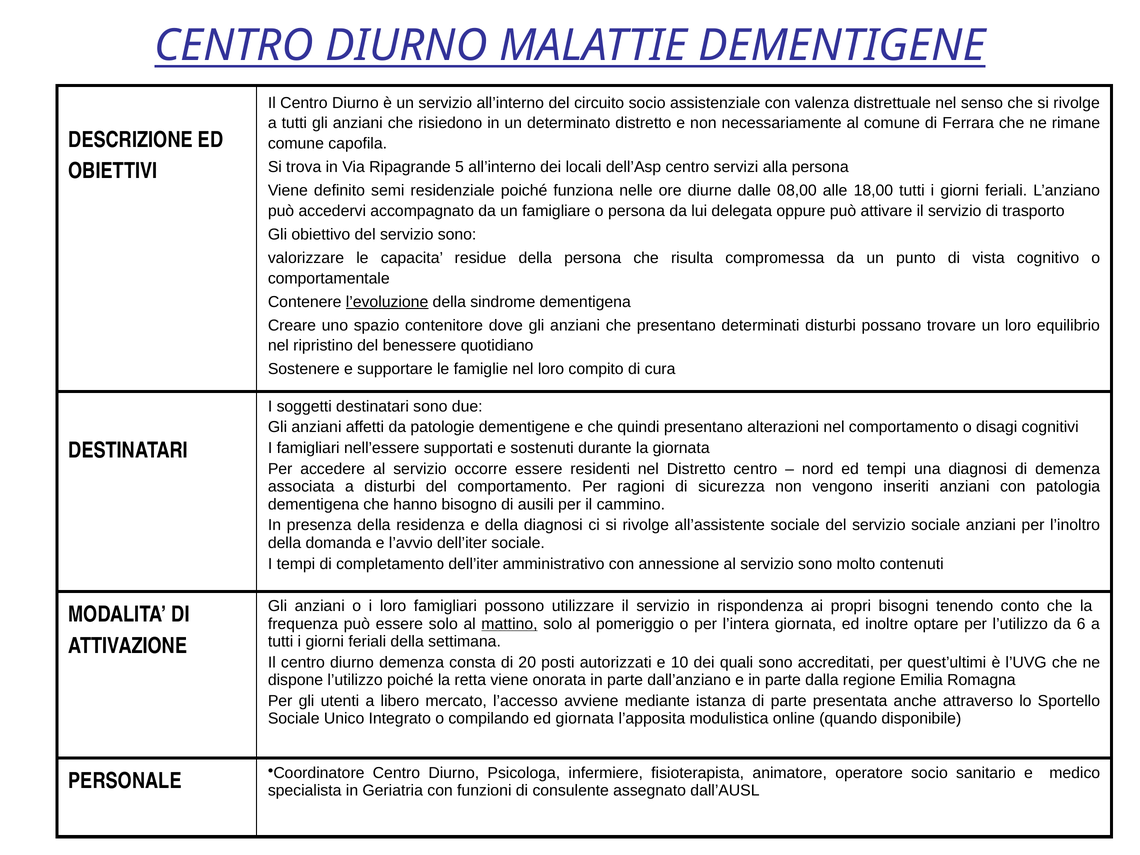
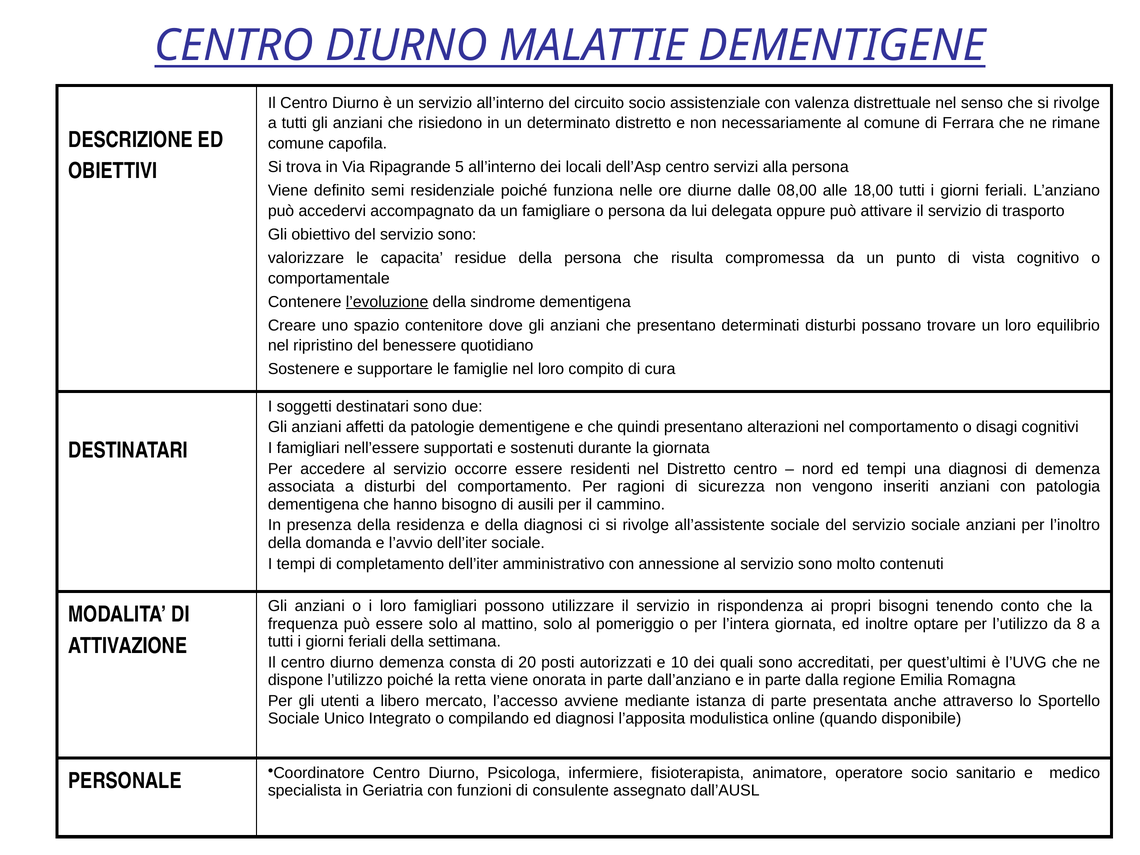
mattino underline: present -> none (509, 624)
6: 6 -> 8 (1081, 624)
ed giornata: giornata -> diagnosi (585, 719)
